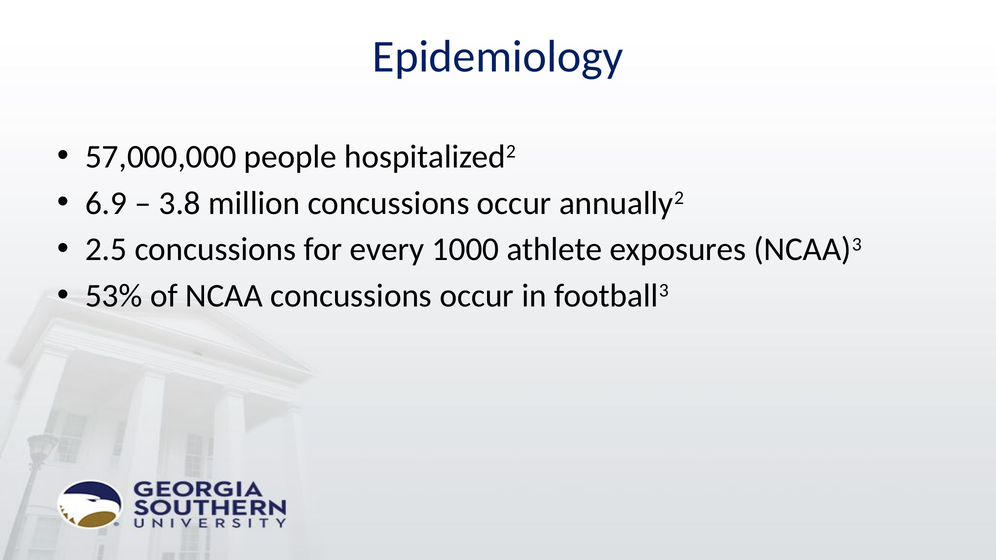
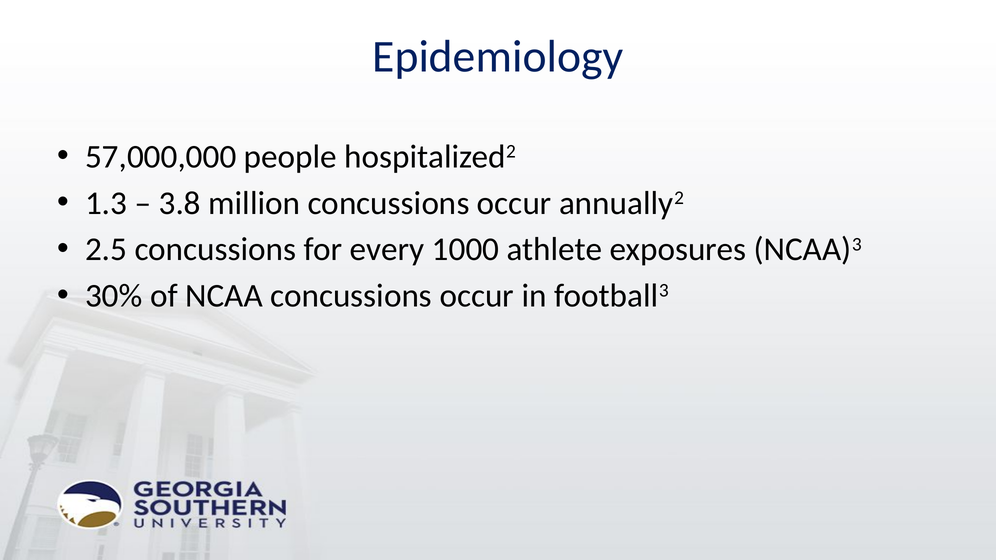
6.9: 6.9 -> 1.3 (106, 203)
53%: 53% -> 30% (114, 296)
